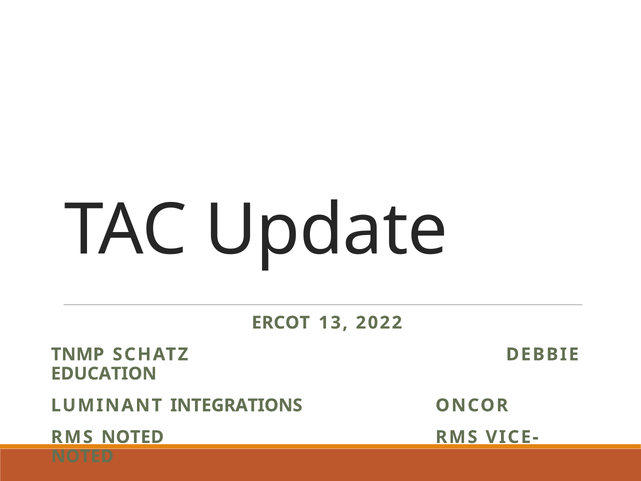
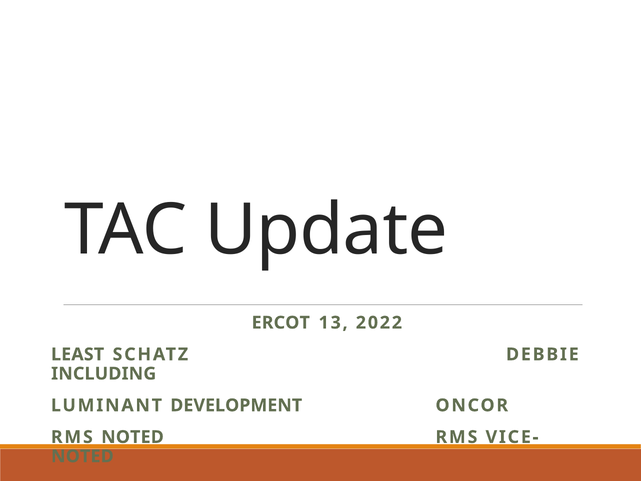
TNMP: TNMP -> LEAST (78, 354)
EDUCATION: EDUCATION -> INCLUDING (104, 373)
INTEGRATIONS: INTEGRATIONS -> DEVELOPMENT (236, 405)
